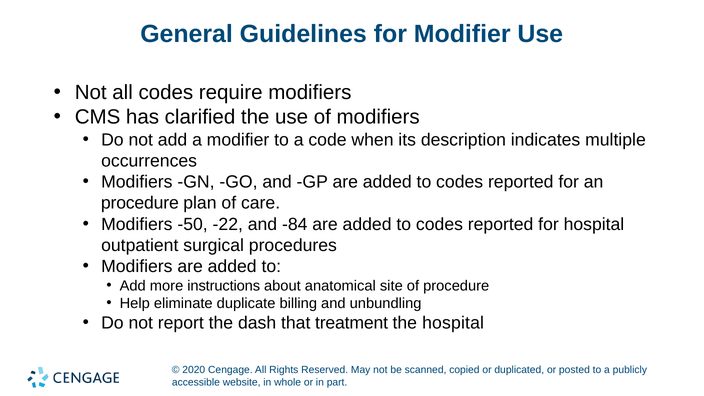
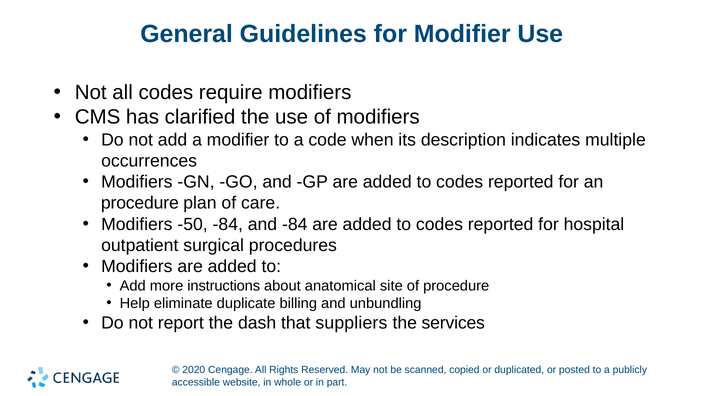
-50 -22: -22 -> -84 (228, 224)
treatment: treatment -> suppliers (351, 323)
the hospital: hospital -> services (453, 323)
